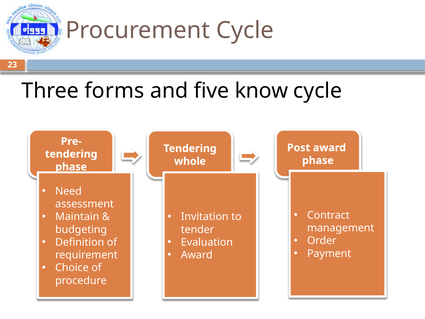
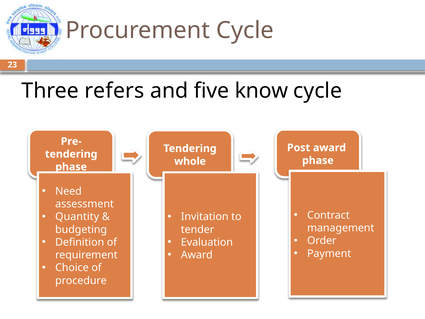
forms: forms -> refers (114, 91)
Maintain: Maintain -> Quantity (77, 217)
